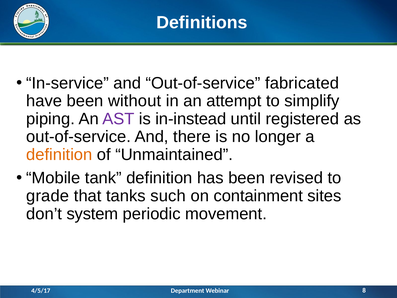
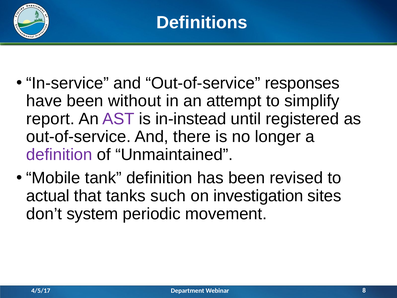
fabricated: fabricated -> responses (302, 83)
piping: piping -> report (50, 119)
definition colour: orange -> purple (59, 154)
grade: grade -> actual (48, 196)
containment: containment -> investigation (258, 196)
